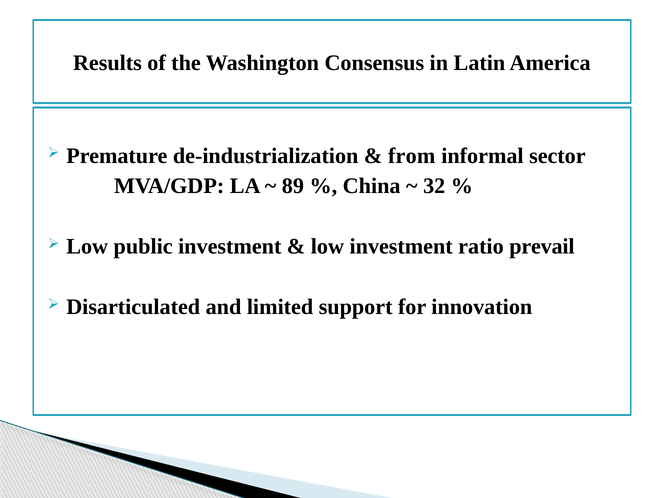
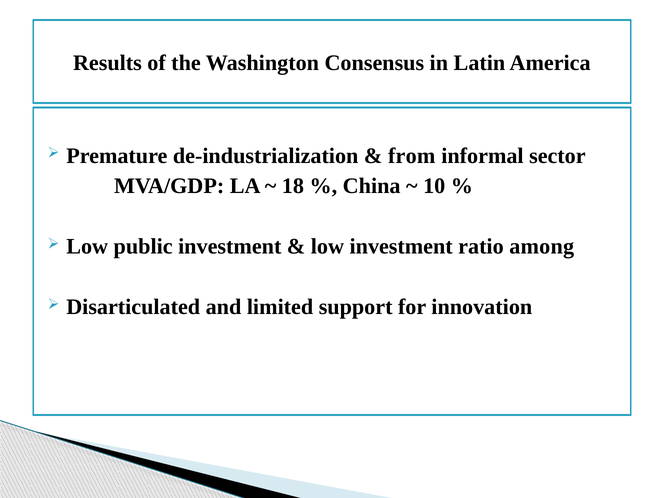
89: 89 -> 18 (293, 186)
32: 32 -> 10 (434, 186)
prevail: prevail -> among (542, 247)
